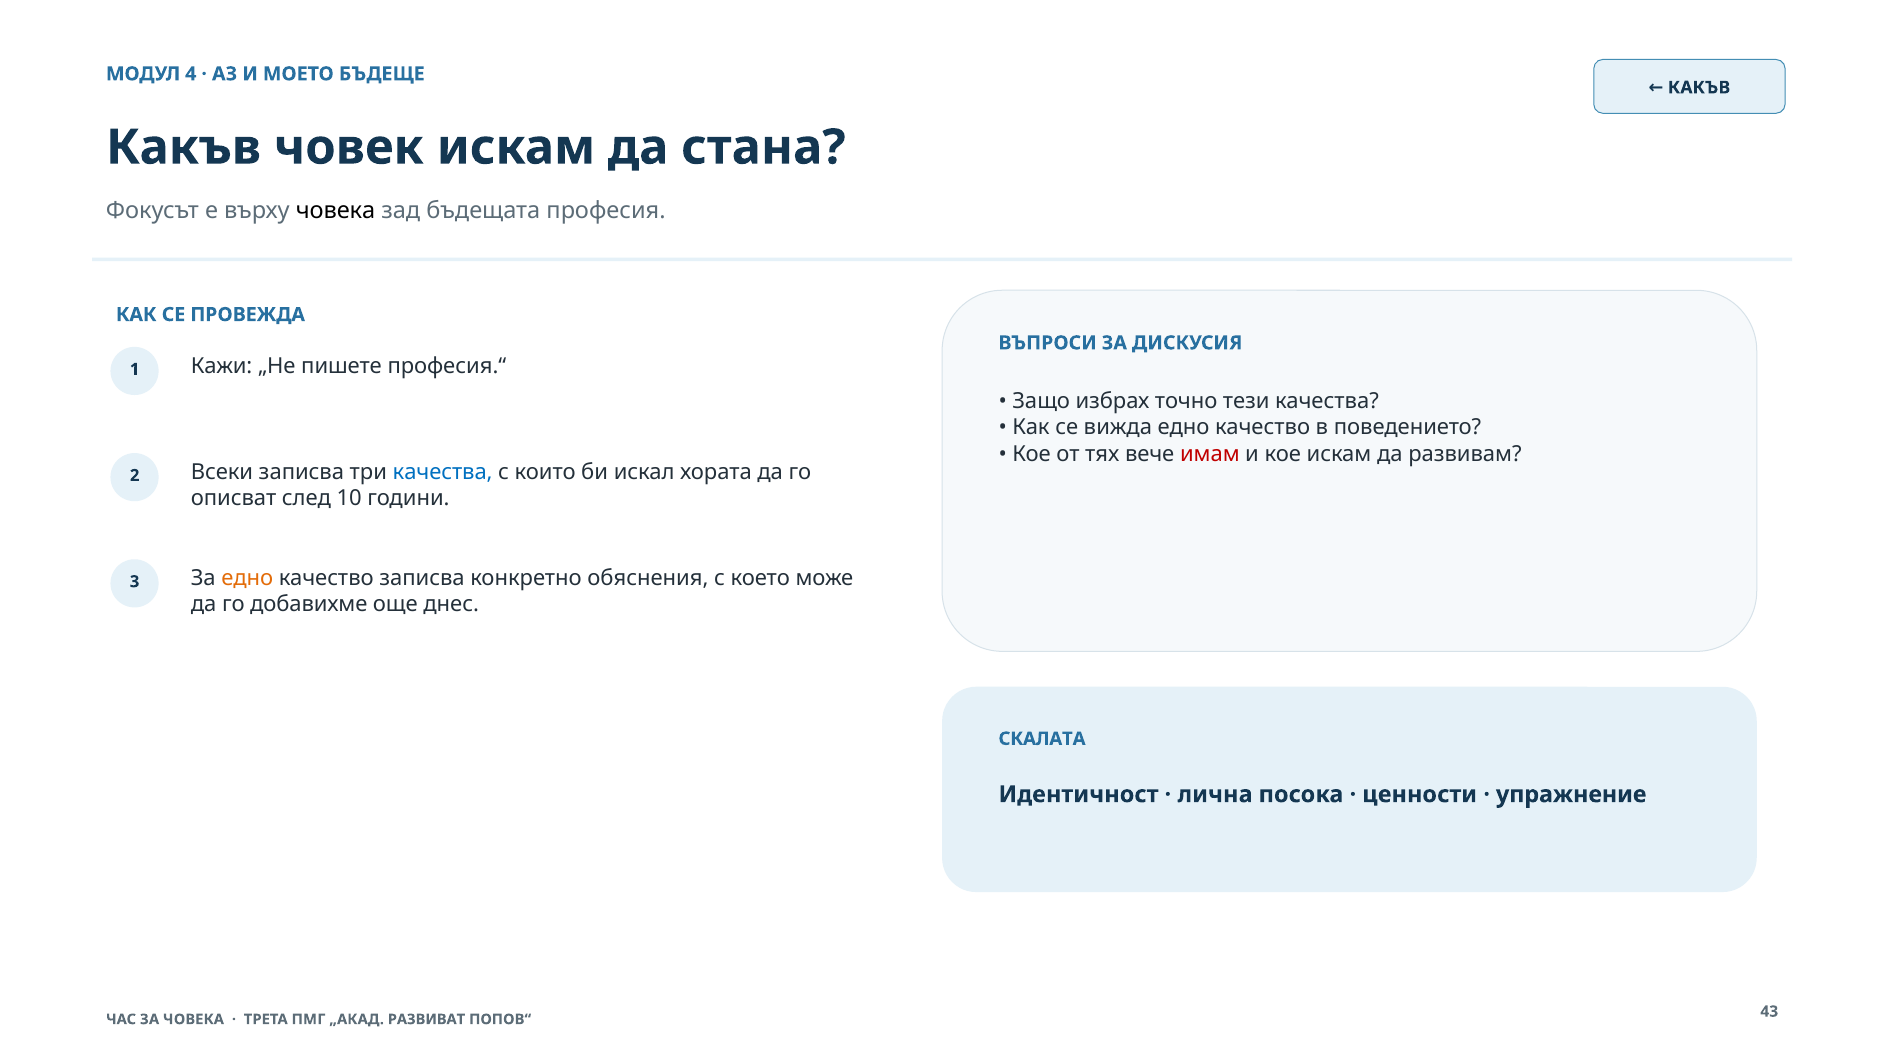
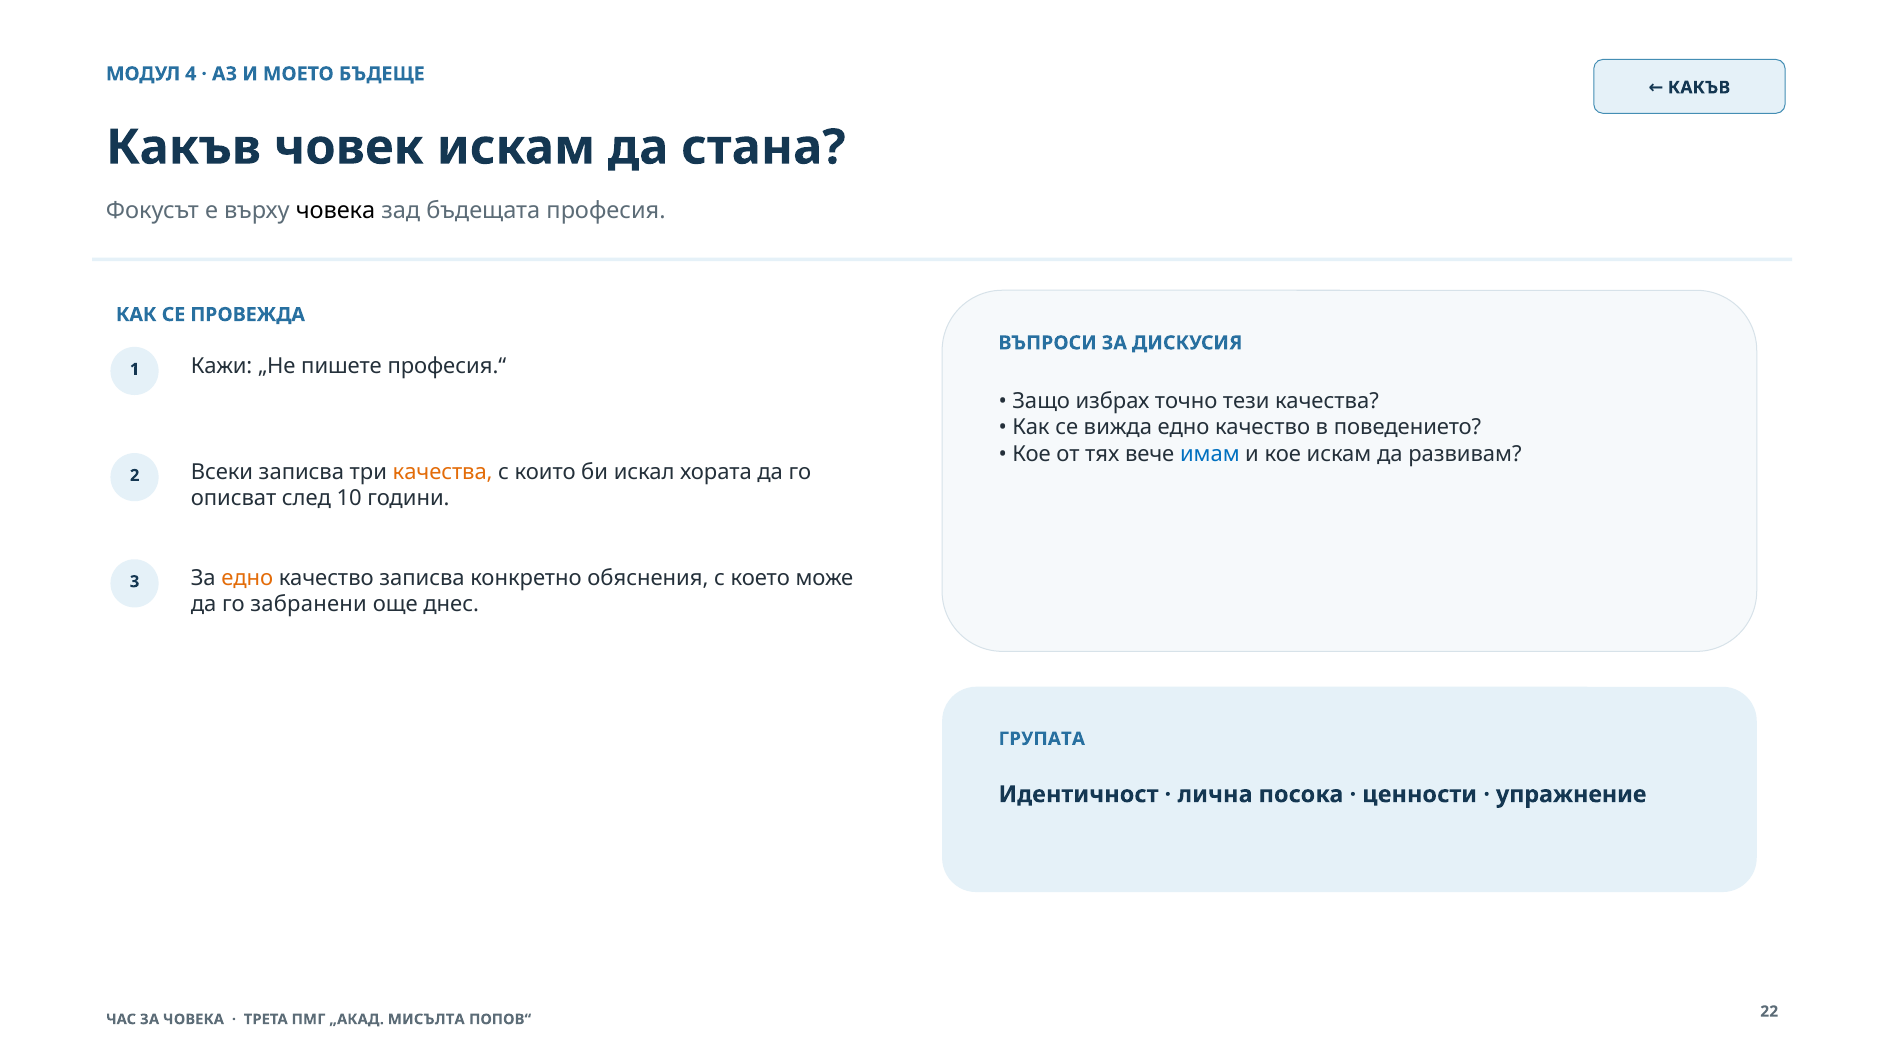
имам colour: red -> blue (1210, 454)
качества colour: blue -> orange (443, 472)
добавихме: добавихме -> забранени (309, 605)
СКАЛАТА: СКАЛАТА -> ГРУПАТА (1042, 739)
РАЗВИВАТ: РАЗВИВАТ -> МИСЪЛТА (426, 1020)
43: 43 -> 22 (1769, 1012)
